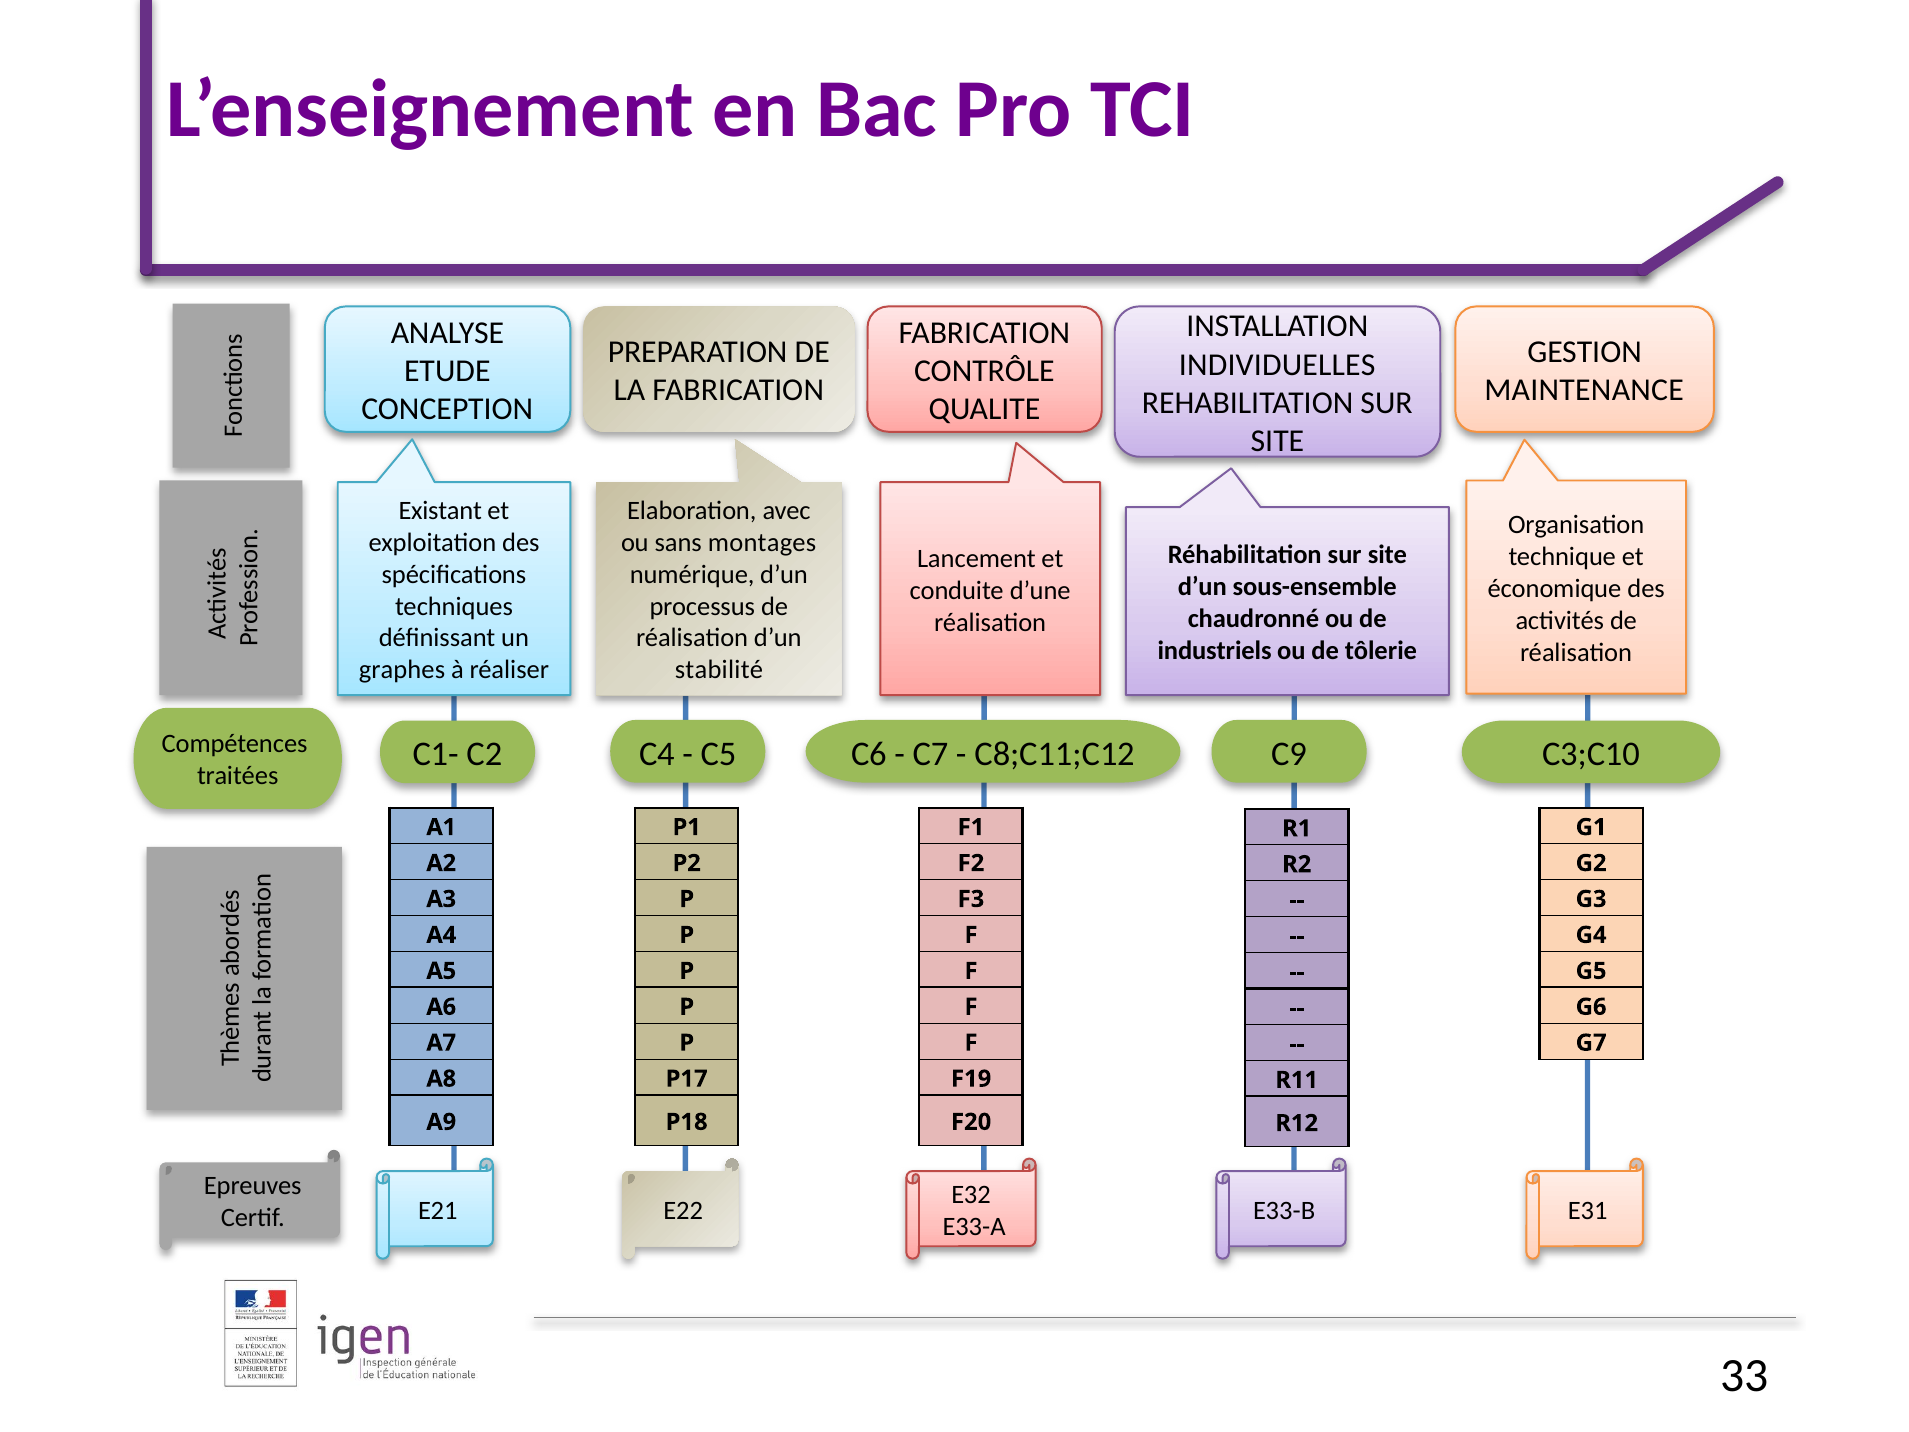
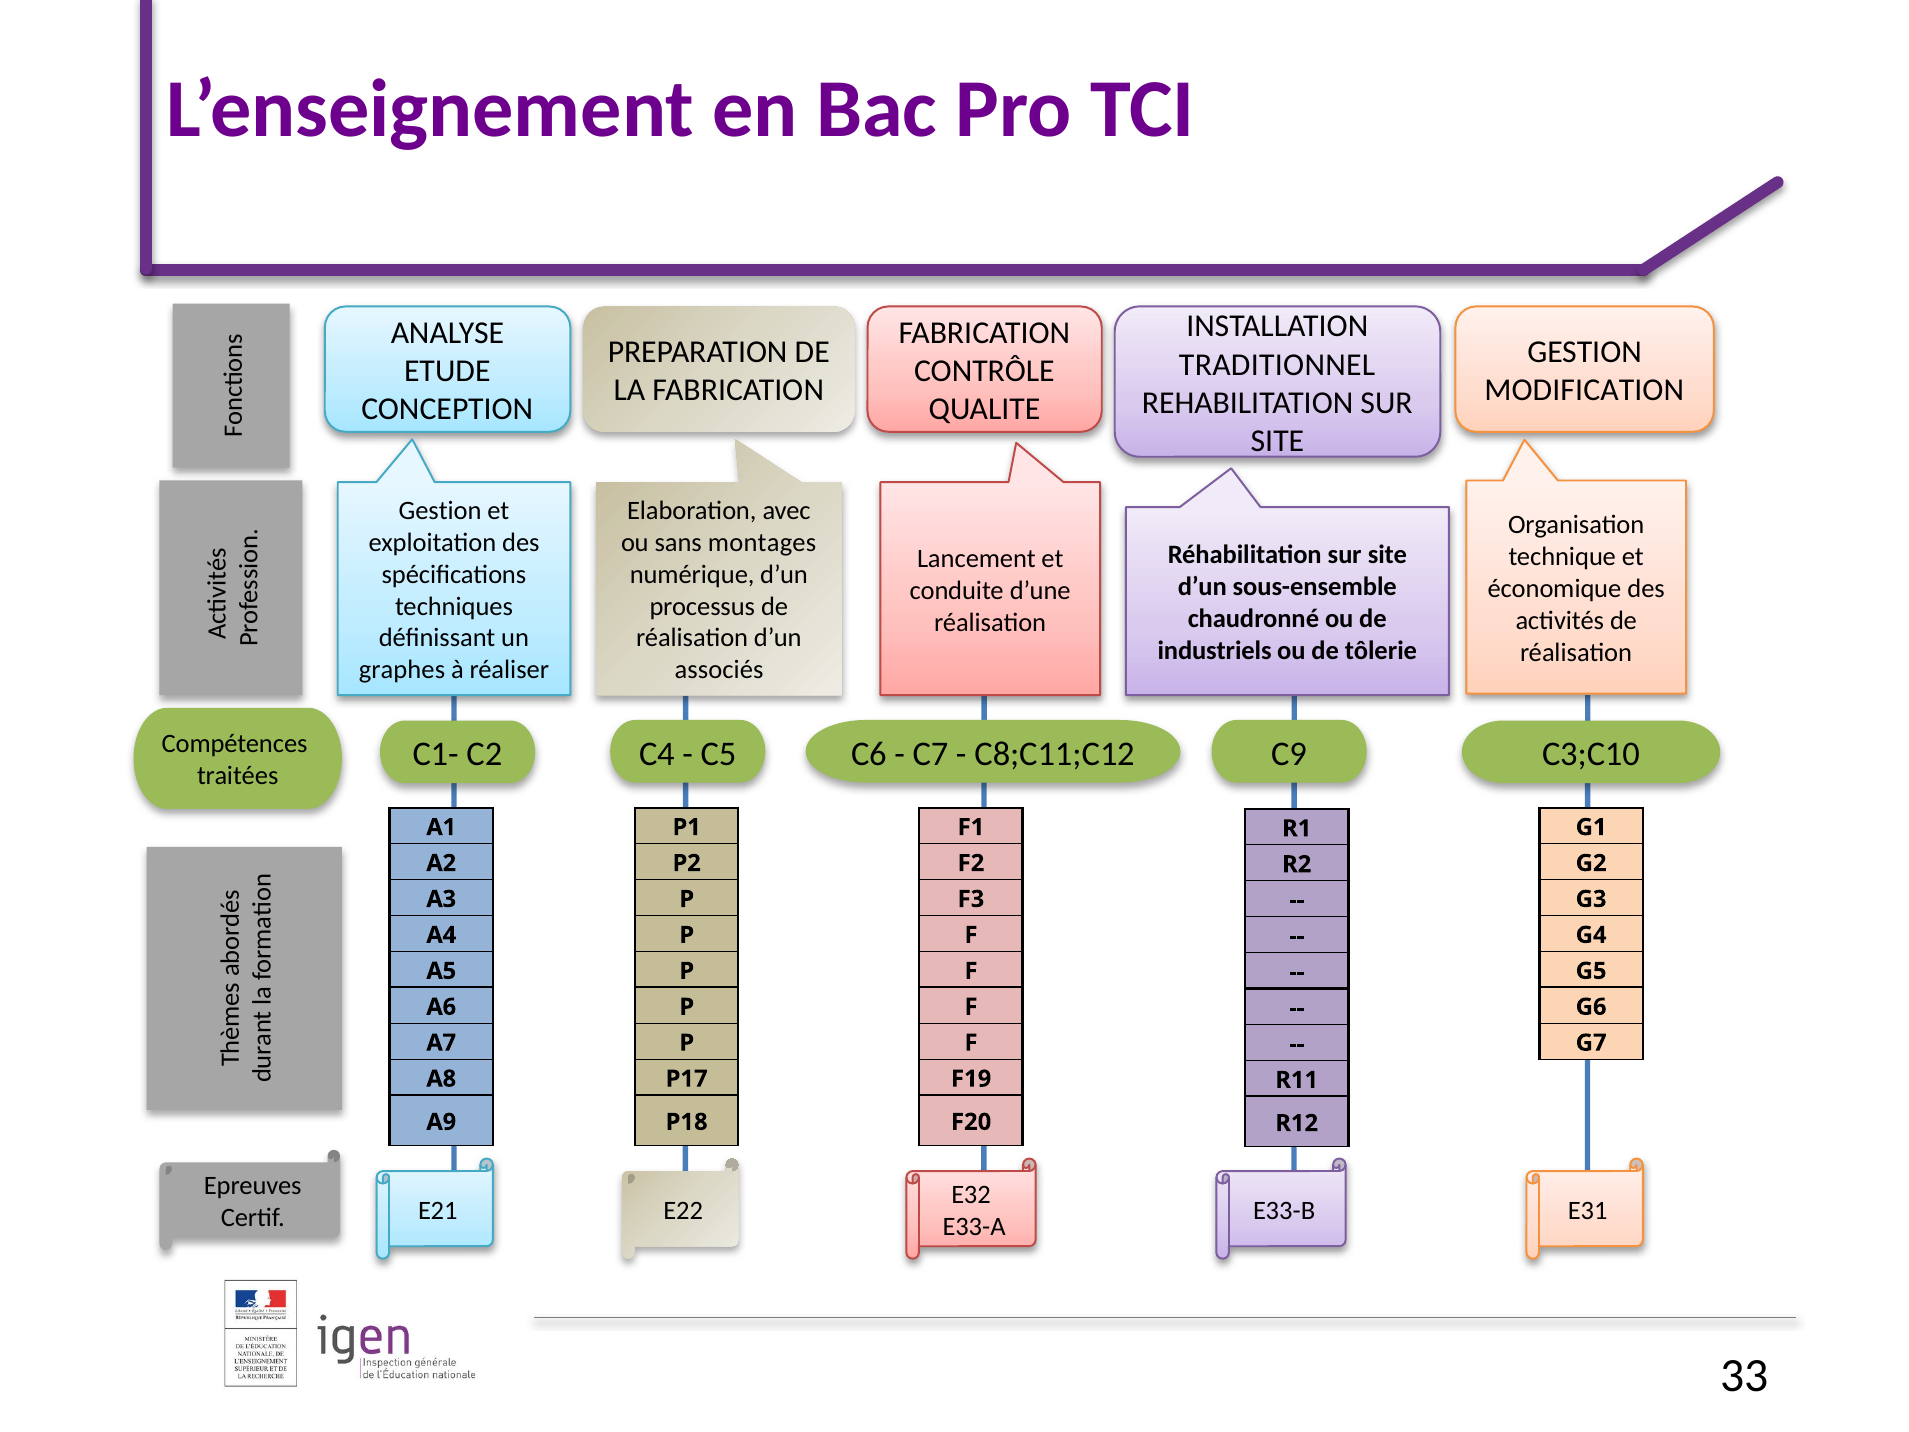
INDIVIDUELLES: INDIVIDUELLES -> TRADITIONNEL (1277, 365)
MAINTENANCE: MAINTENANCE -> MODIFICATION (1584, 390)
Existant: Existant -> Gestion (440, 511)
stabilité: stabilité -> associés (719, 670)
